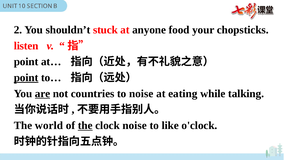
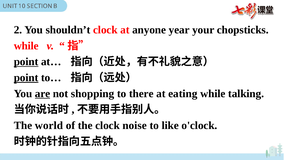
shouldn’t stuck: stuck -> clock (105, 30)
food: food -> year (179, 30)
listen: listen -> while (26, 46)
point underline: none -> present (26, 62)
countries: countries -> shopping (93, 93)
to noise: noise -> there (141, 93)
the underline: present -> none (85, 125)
